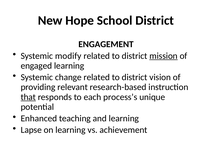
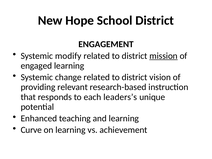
that underline: present -> none (28, 97)
process’s: process’s -> leaders’s (120, 97)
Lapse: Lapse -> Curve (31, 130)
